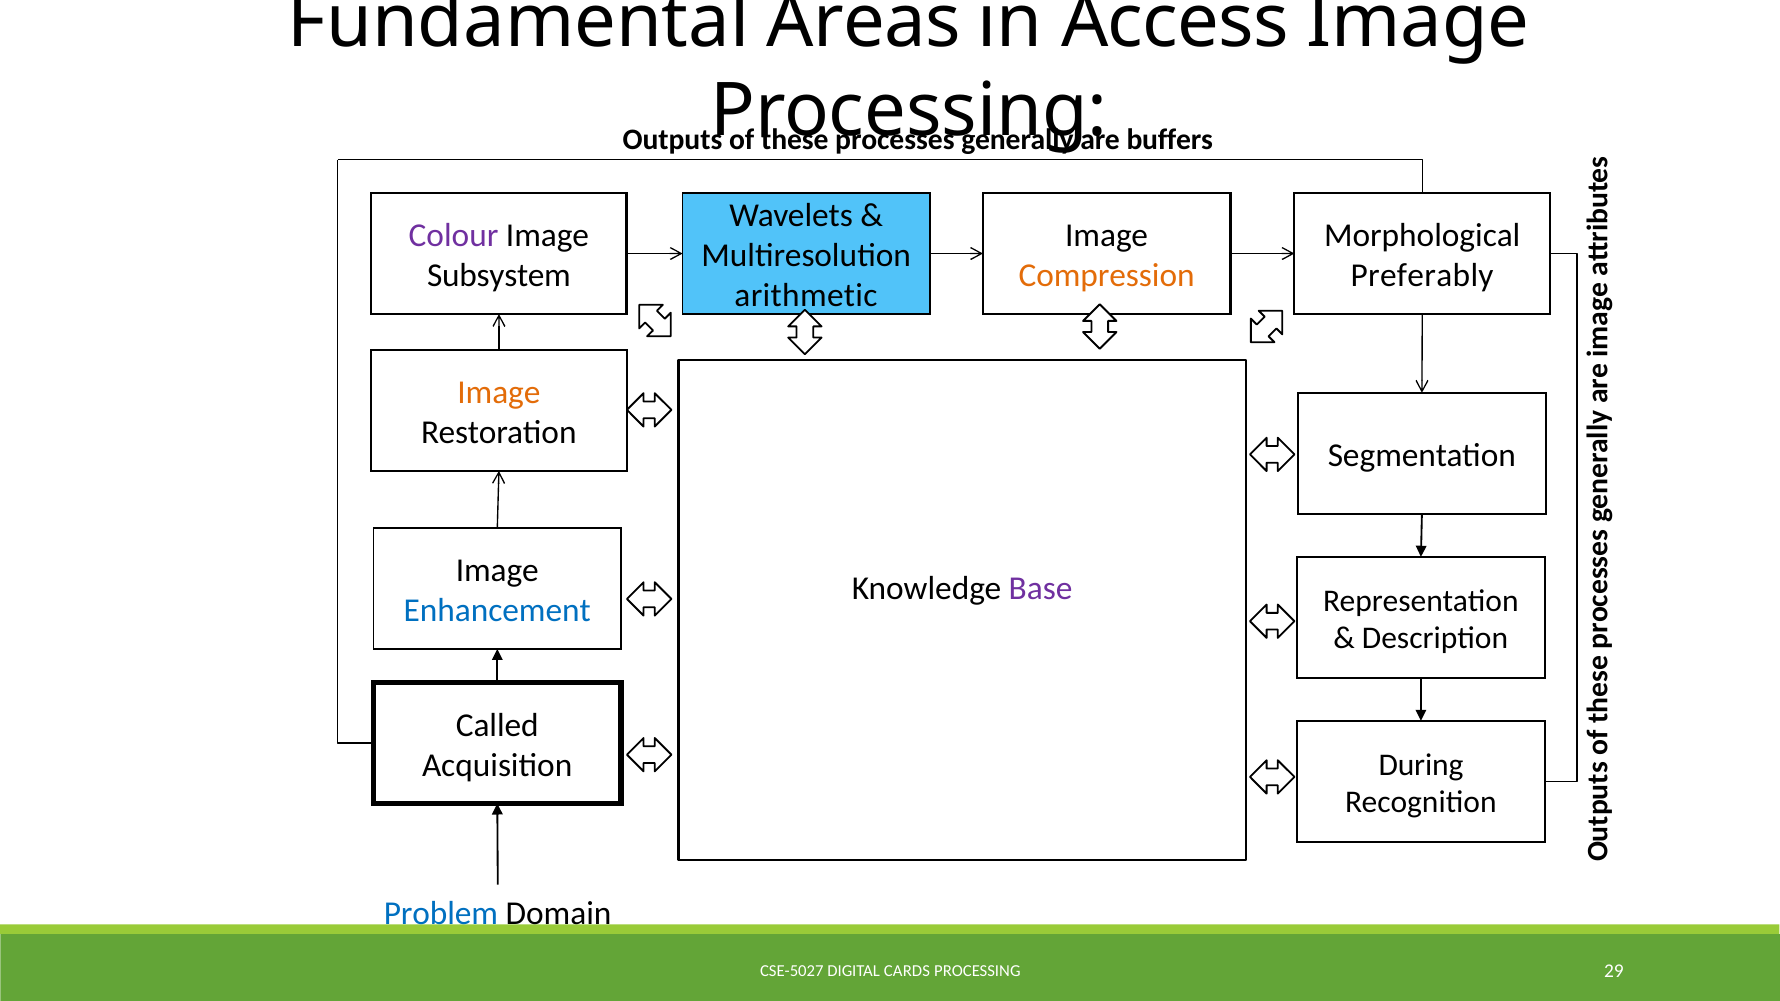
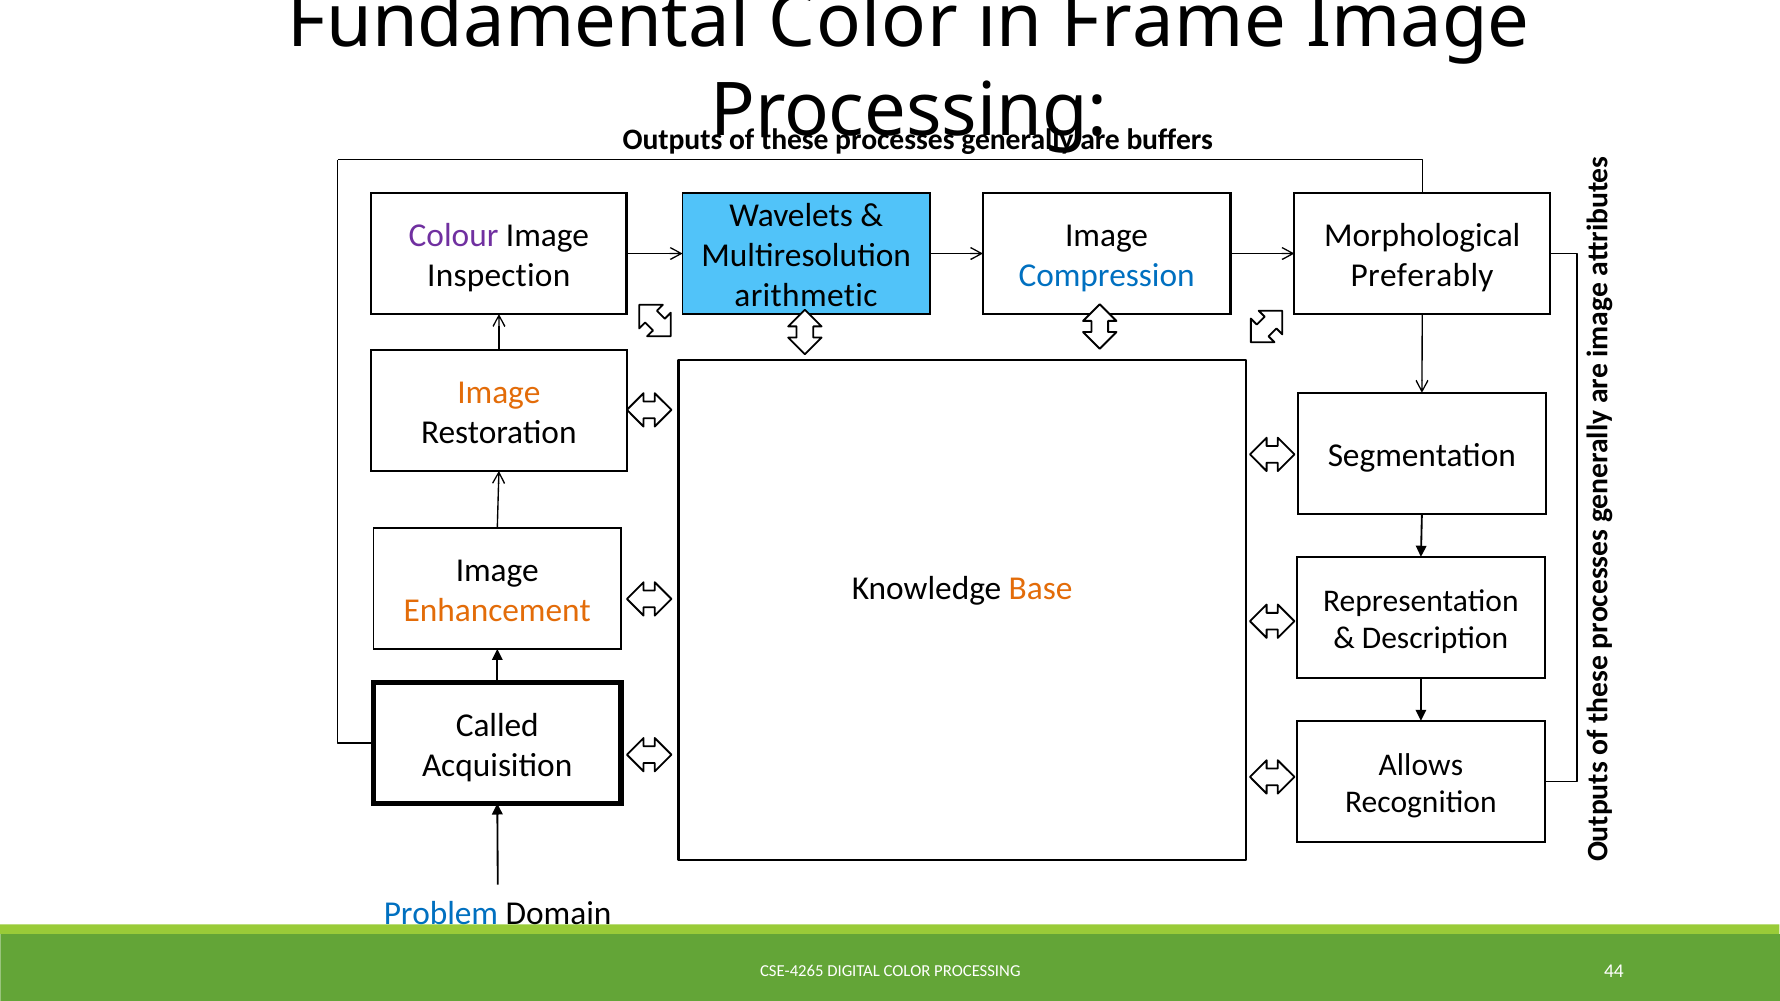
Fundamental Areas: Areas -> Color (863, 22)
Access: Access -> Frame (1174, 22)
Subsystem: Subsystem -> Inspection (499, 276)
Compression colour: orange -> blue (1107, 276)
Base colour: purple -> orange (1041, 589)
Enhancement colour: blue -> orange (497, 611)
During: During -> Allows (1421, 765)
CSE-5027: CSE-5027 -> CSE-4265 (792, 971)
DIGITAL CARDS: CARDS -> COLOR (907, 971)
29: 29 -> 44 (1614, 971)
